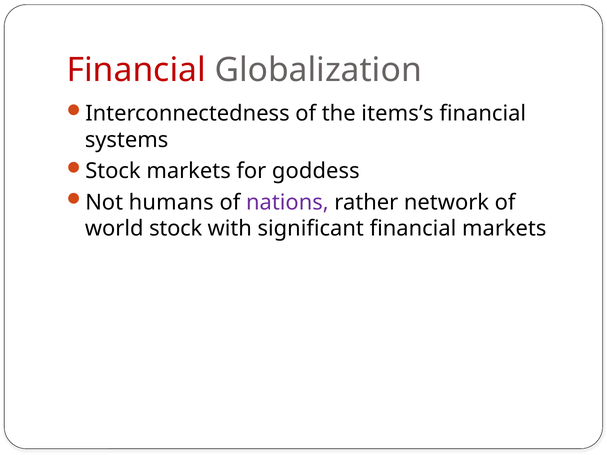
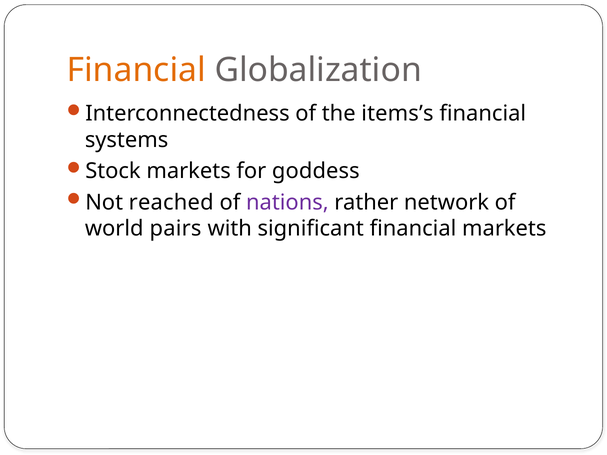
Financial colour: red -> orange (136, 70)
humans: humans -> reached (171, 202)
world stock: stock -> pairs (175, 229)
